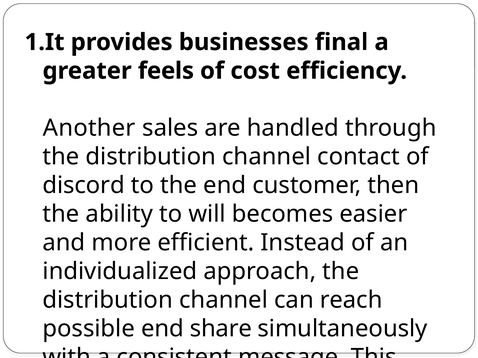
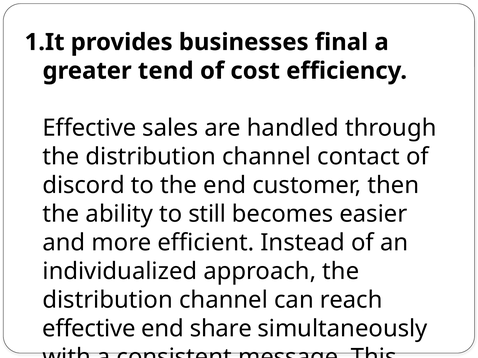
feels: feels -> tend (166, 71)
Another: Another -> Effective (89, 128)
will: will -> still (207, 214)
possible: possible -> effective (89, 329)
